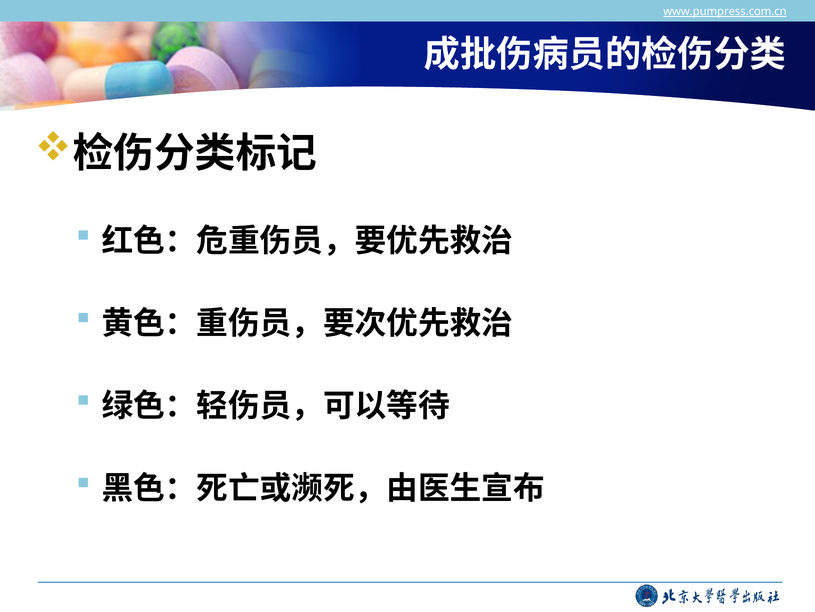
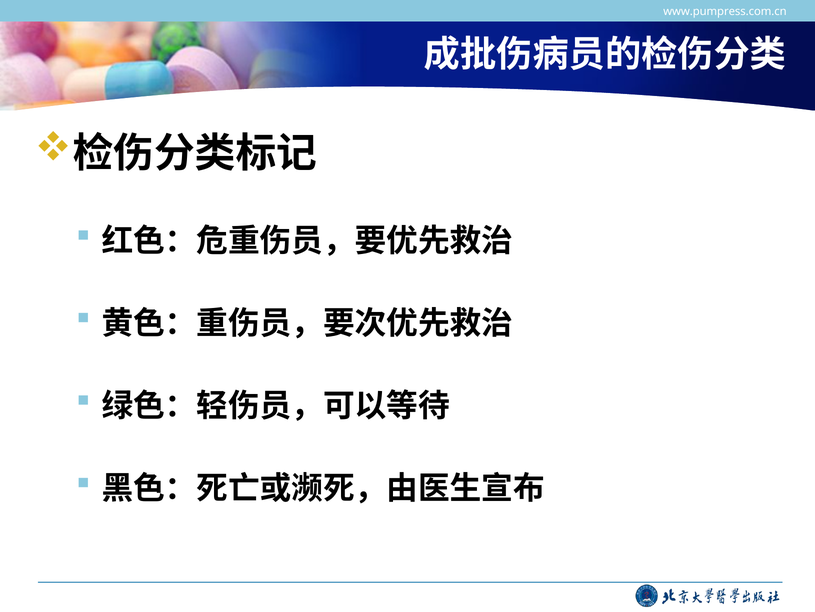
www.pumpress.com.cn underline: present -> none (725, 12)
